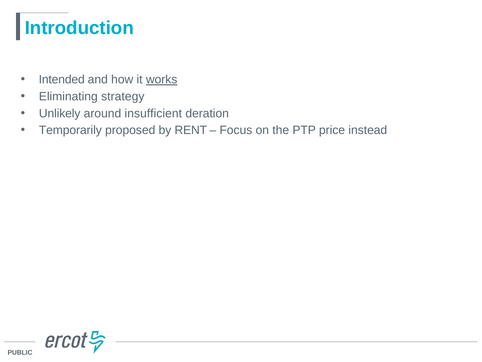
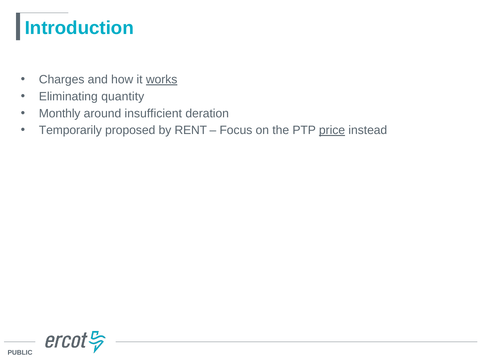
Intended: Intended -> Charges (62, 80)
strategy: strategy -> quantity (123, 96)
Unlikely: Unlikely -> Monthly (60, 113)
price underline: none -> present (332, 130)
